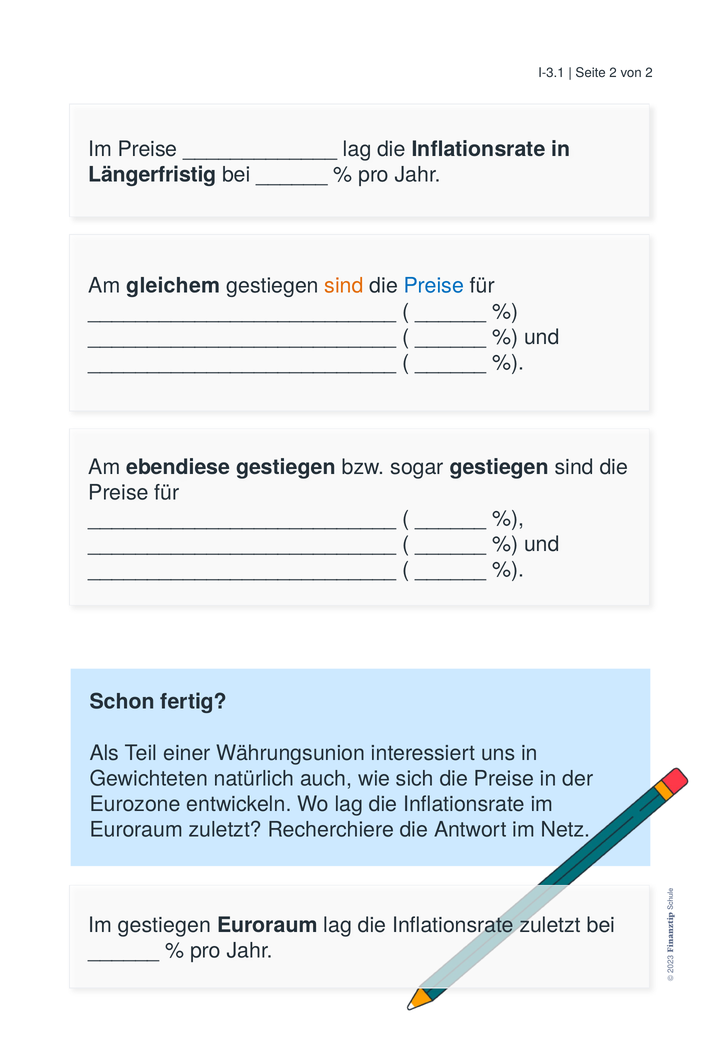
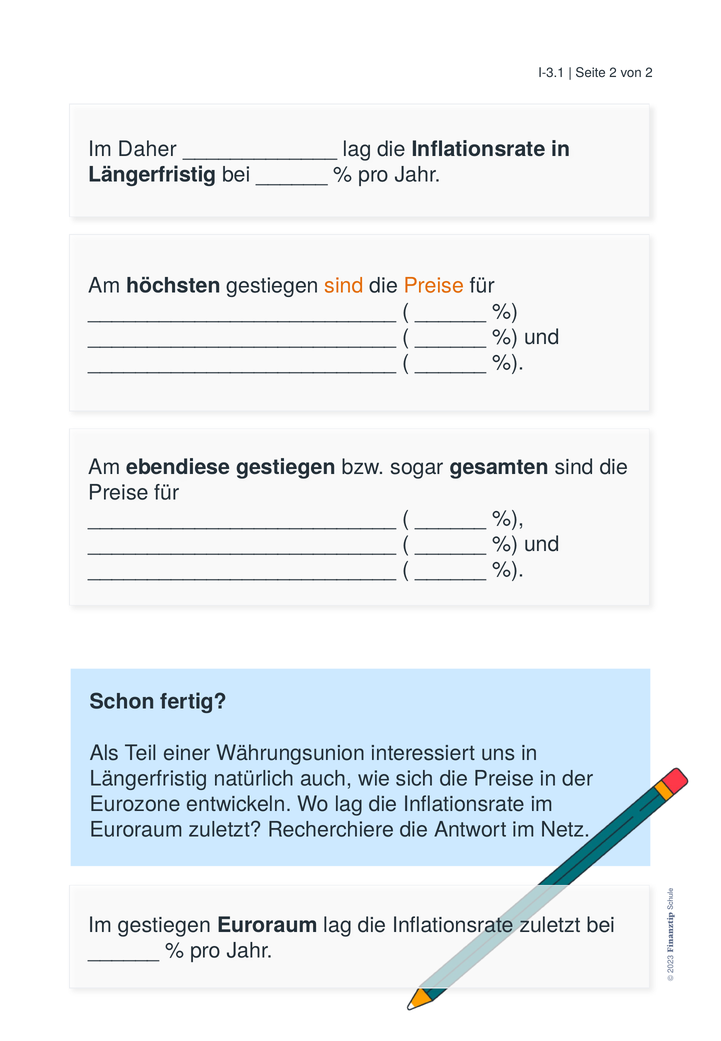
Im Preise: Preise -> Daher (147, 149)
gleichem: gleichem -> höchsten (173, 286)
Preise colour: blue -> orange (434, 286)
sogar gestiegen: gestiegen -> gesamten (499, 468)
Gewichteten: Gewichteten -> Längerfristig (149, 779)
